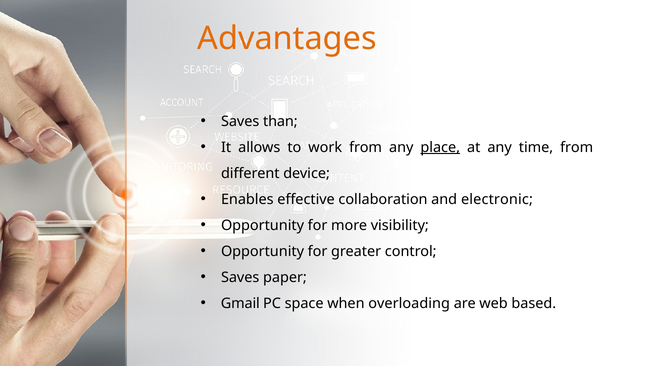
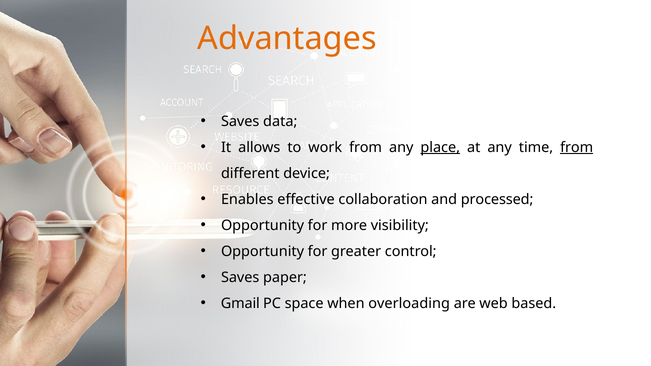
than: than -> data (280, 121)
from underline: none -> present (577, 147)
electronic: electronic -> processed (497, 199)
